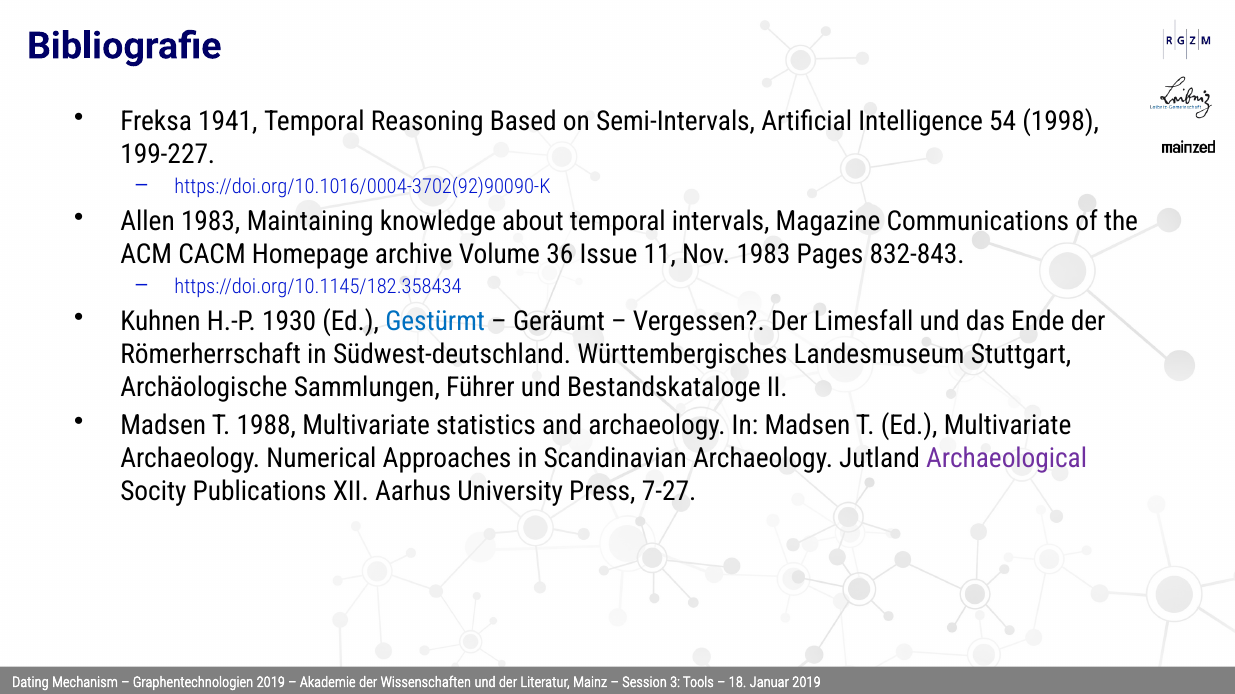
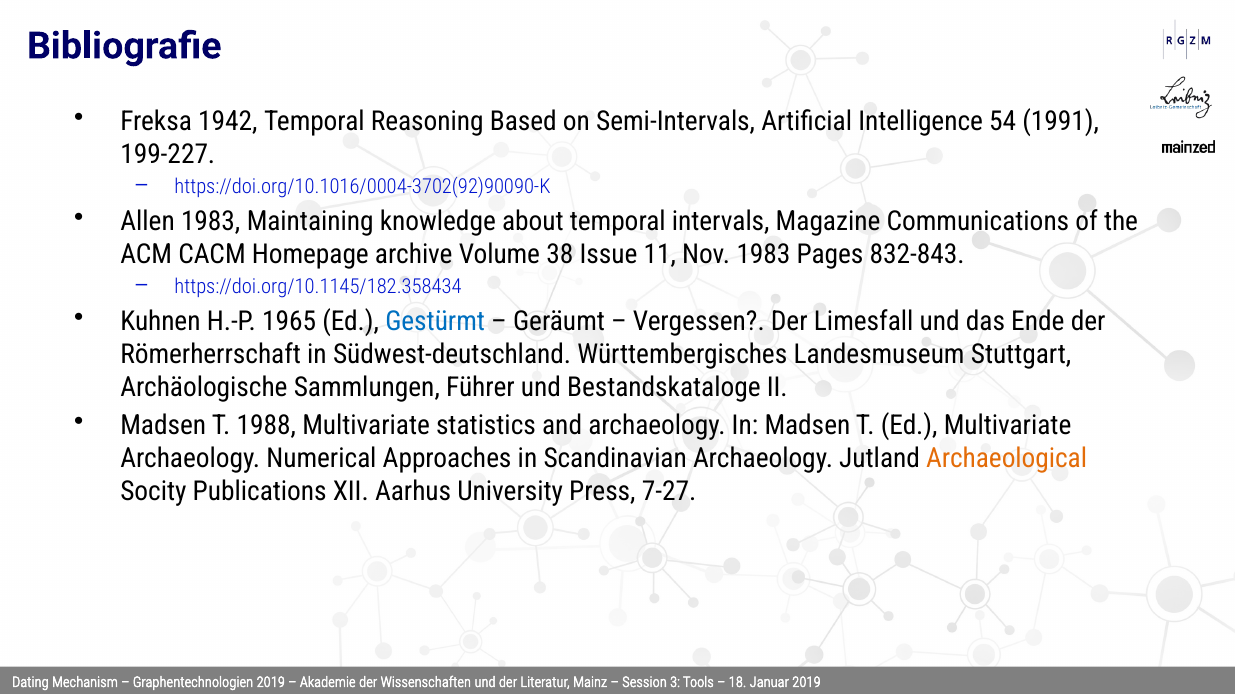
1941: 1941 -> 1942 (228, 122)
1998: 1998 -> 1991 (1061, 122)
36: 36 -> 38 (560, 255)
1930: 1930 -> 1965 (289, 322)
Archaeological colour: purple -> orange (1007, 459)
